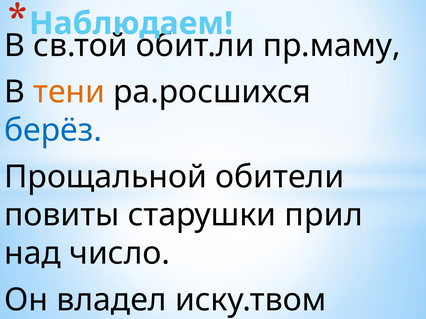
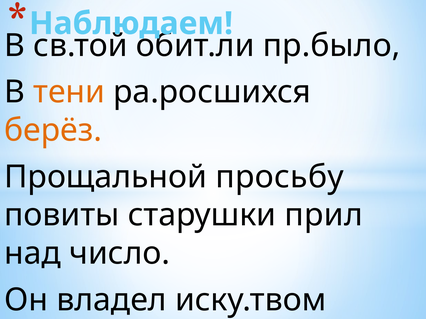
пр.маму: пр.маму -> пр.было (332, 46)
берёз colour: blue -> orange (53, 131)
обители: обители -> просьбу (280, 177)
